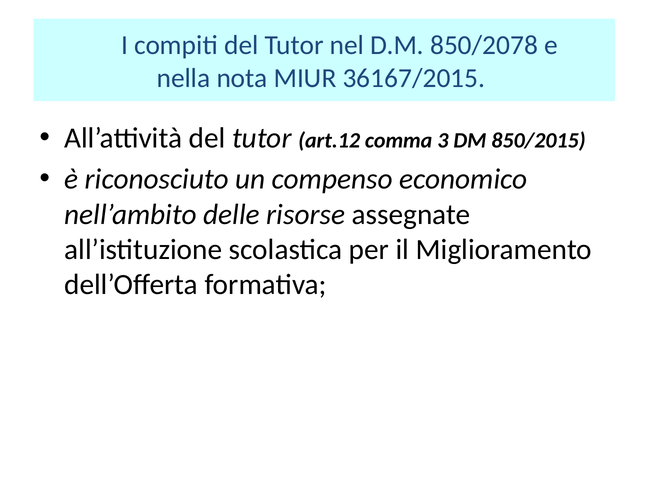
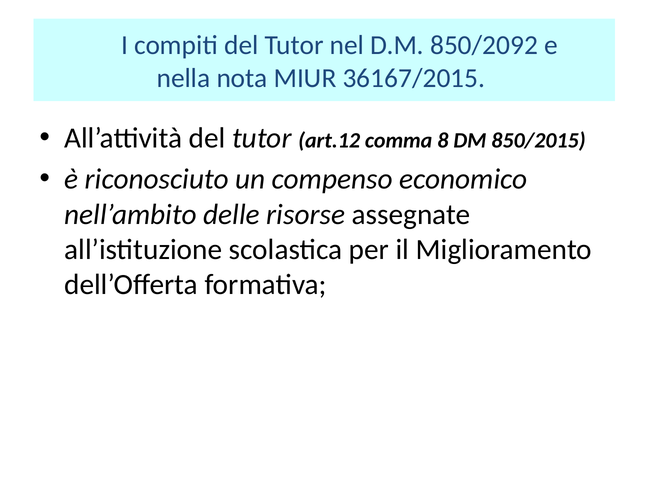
850/2078: 850/2078 -> 850/2092 (484, 45)
3: 3 -> 8 (443, 141)
